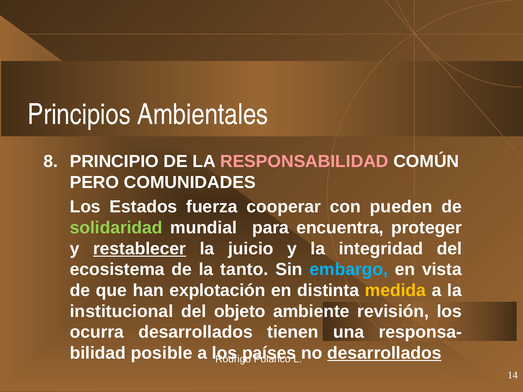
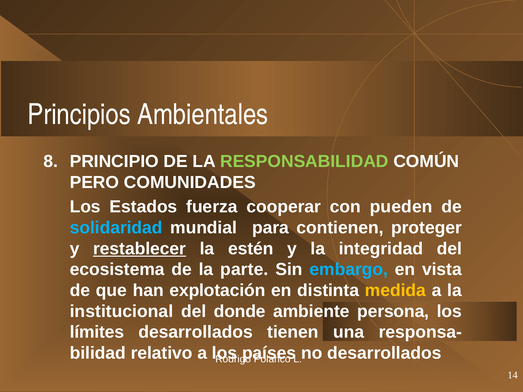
RESPONSABILIDAD colour: pink -> light green (304, 162)
solidaridad colour: light green -> light blue (116, 228)
encuentra: encuentra -> contienen (340, 228)
juicio: juicio -> estén (251, 249)
tanto: tanto -> parte (244, 270)
objeto: objeto -> donde (240, 312)
revisión: revisión -> persona (393, 312)
ocurra: ocurra -> límites (97, 332)
posible: posible -> relativo (162, 353)
desarrollados underline: present -> none (384, 353)
